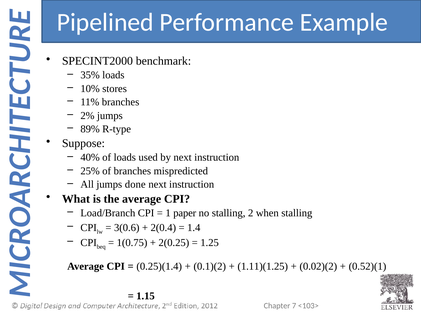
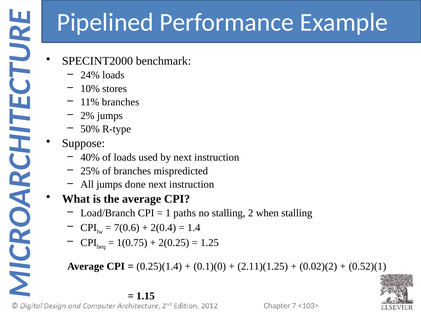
35%: 35% -> 24% (90, 75)
89%: 89% -> 50% (90, 129)
paper: paper -> paths (185, 213)
3(0.6: 3(0.6 -> 7(0.6 (127, 227)
0.1)(2: 0.1)(2 -> 0.1)(0 (210, 266)
1.11)(1.25: 1.11)(1.25 -> 2.11)(1.25 (263, 266)
